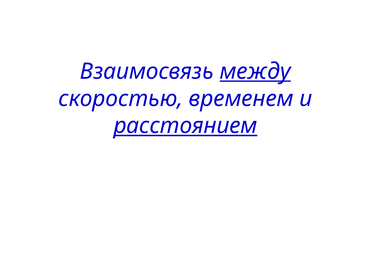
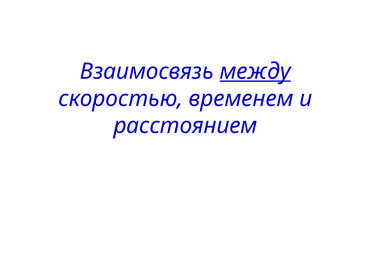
расстоянием underline: present -> none (185, 126)
